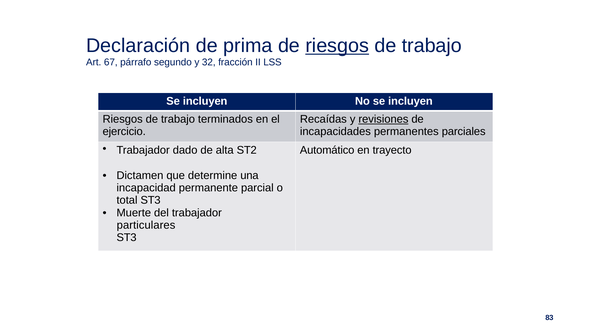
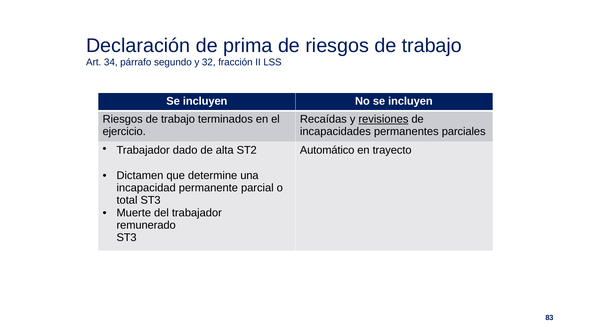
riesgos underline: present -> none (337, 46)
67: 67 -> 34 (111, 62)
particulares: particulares -> remunerado (146, 225)
